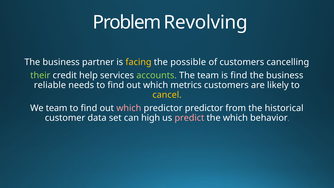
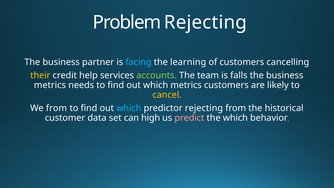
Problem Revolving: Revolving -> Rejecting (205, 22)
facing colour: yellow -> light blue (138, 62)
possible: possible -> learning (188, 62)
their colour: light green -> yellow (40, 75)
is find: find -> falls (239, 75)
reliable: reliable -> metrics (50, 85)
We team: team -> from (56, 108)
which colour: pink -> light blue (129, 108)
predictor predictor: predictor -> rejecting (204, 108)
